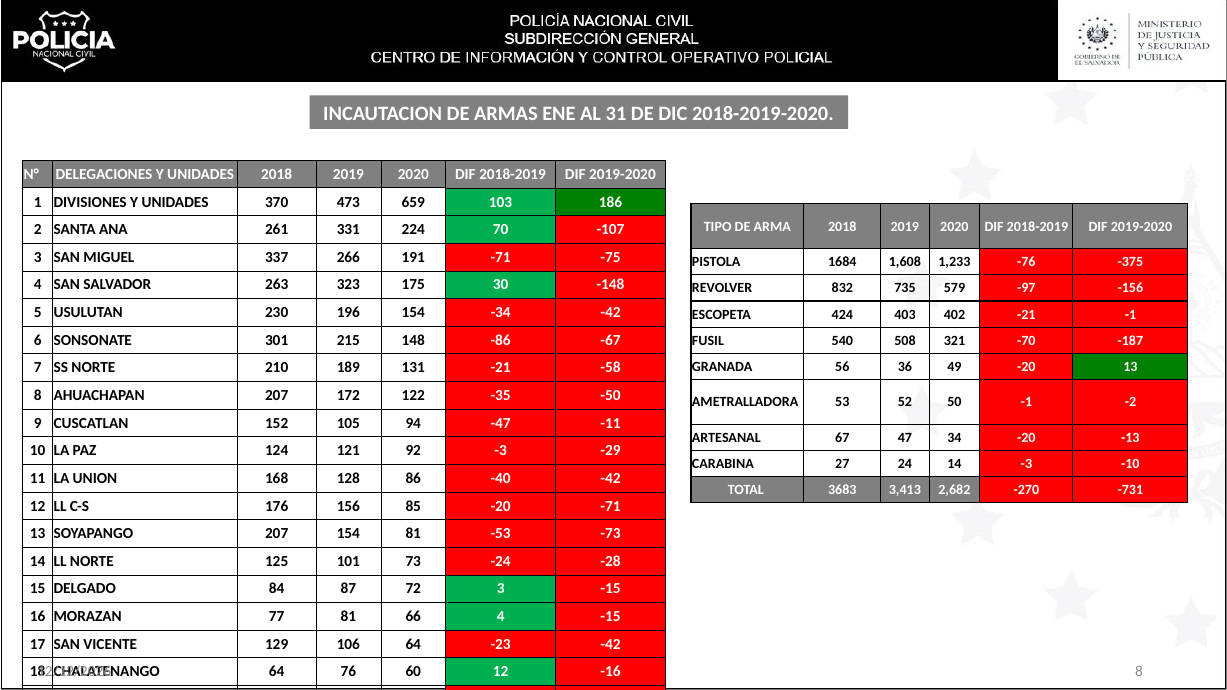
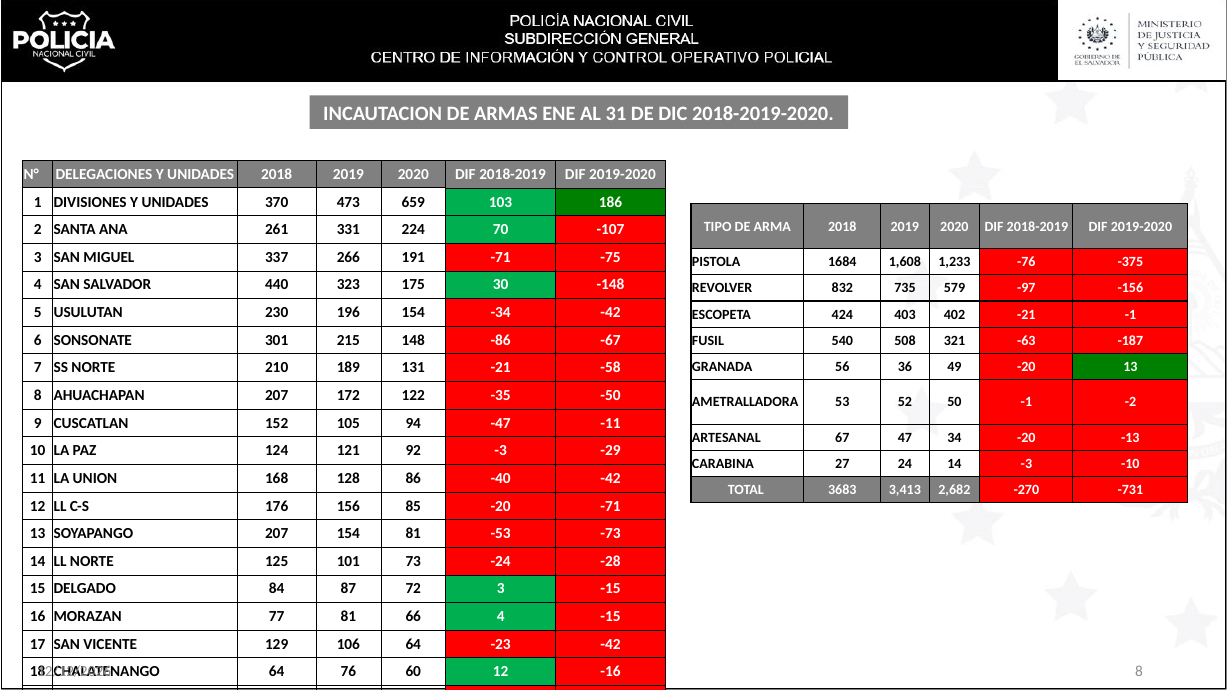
263: 263 -> 440 (277, 285)
-70: -70 -> -63 (1026, 341)
